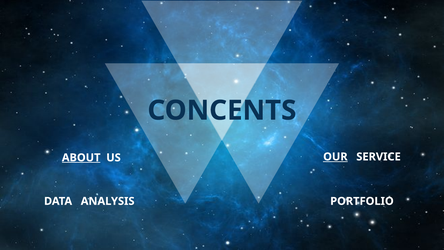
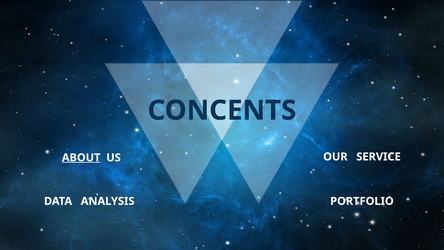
OUR underline: present -> none (335, 157)
